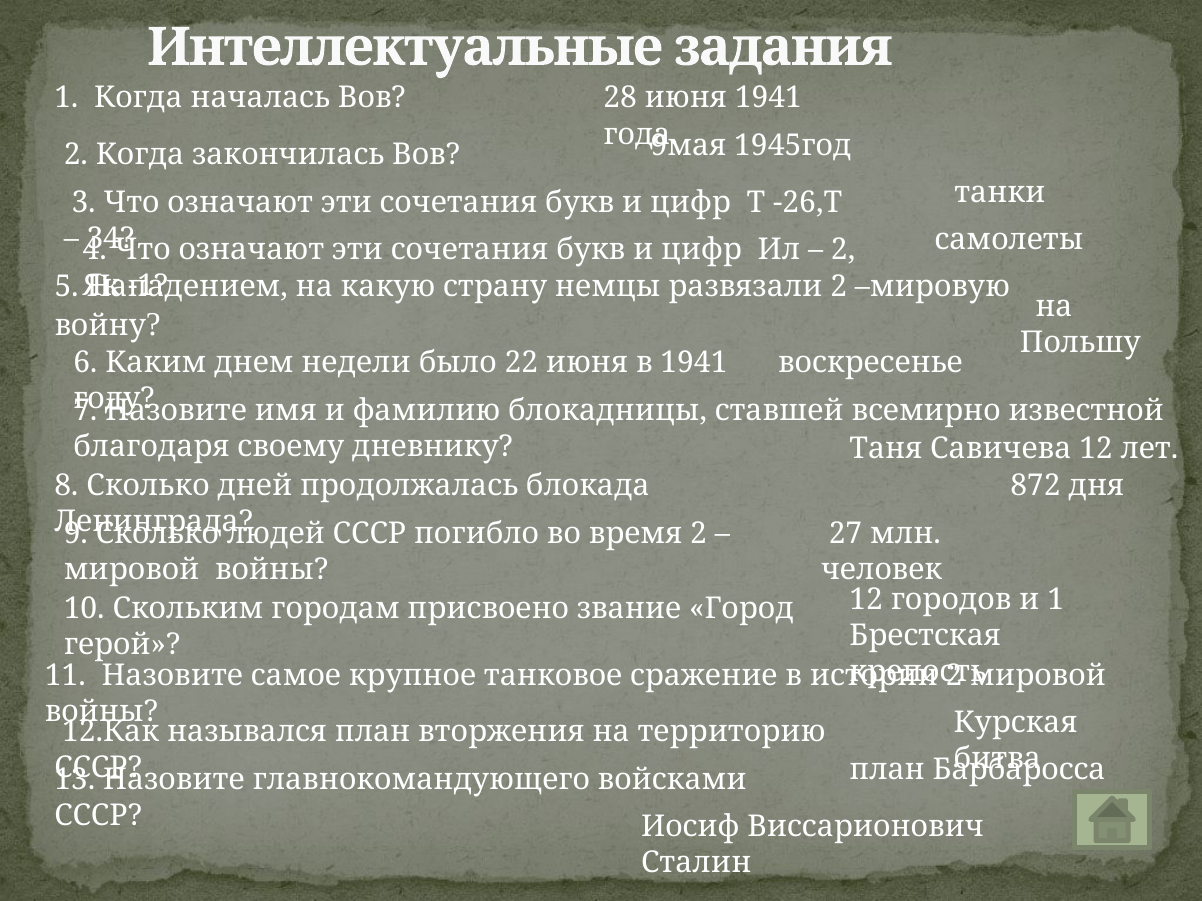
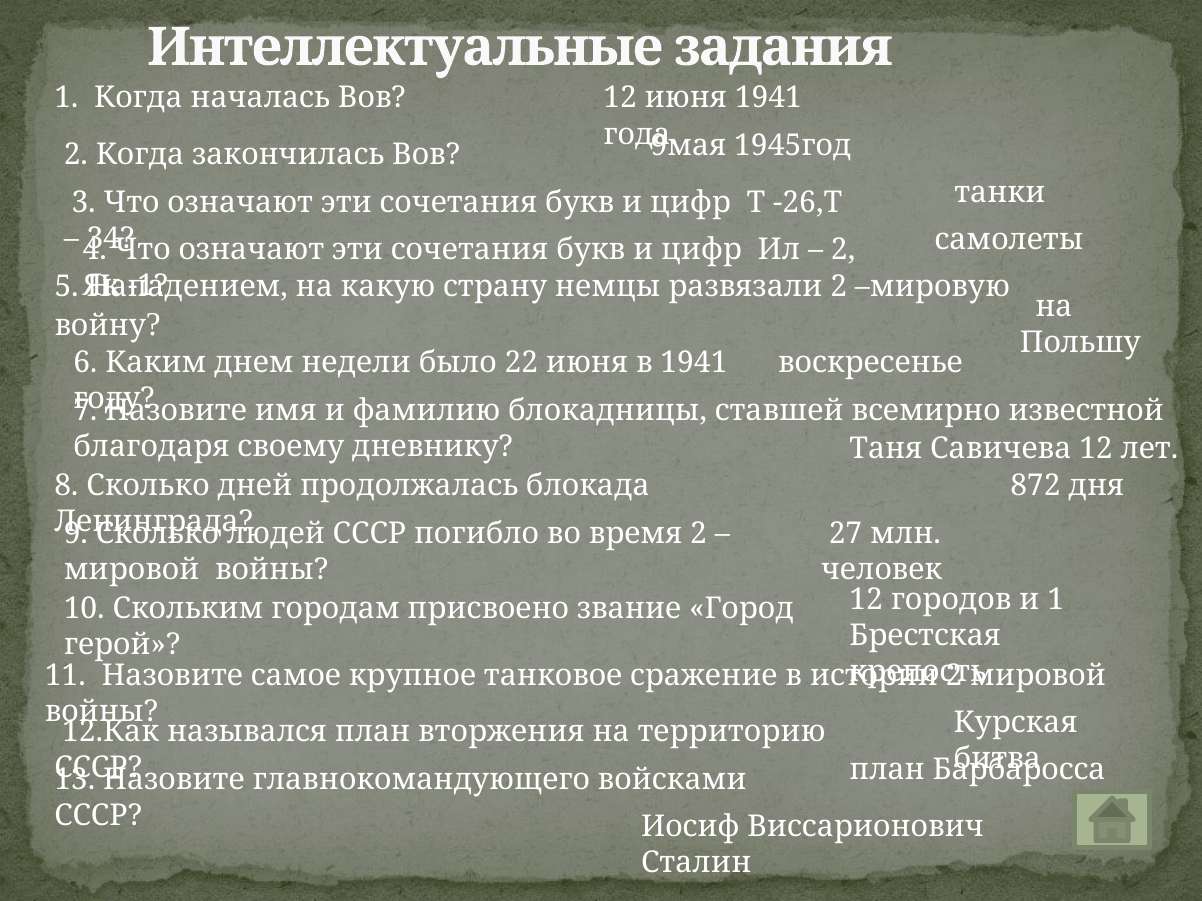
Вов 28: 28 -> 12 (620, 98)
